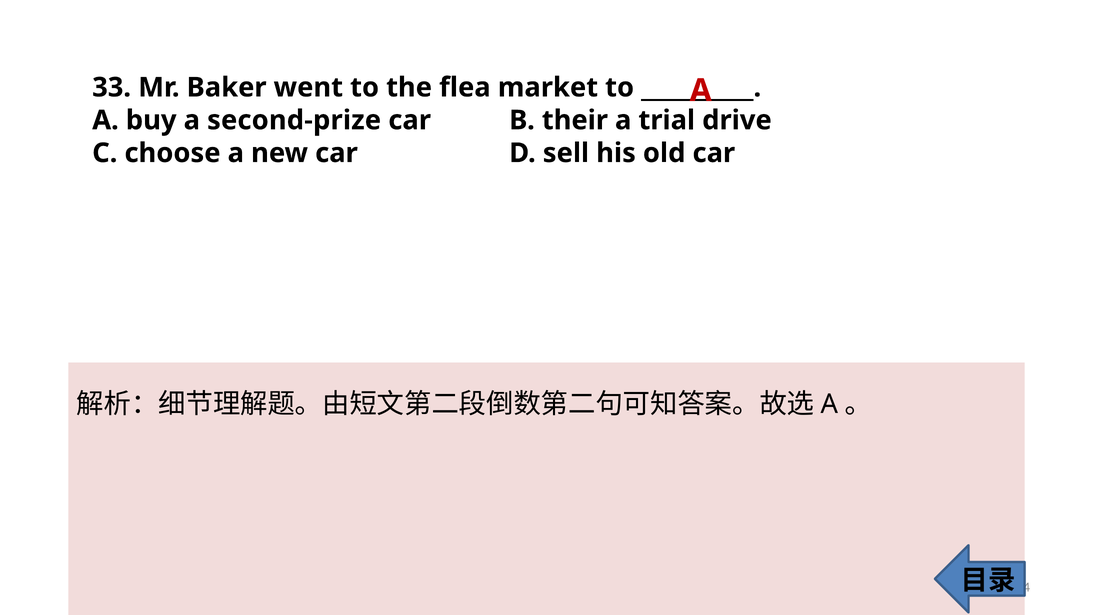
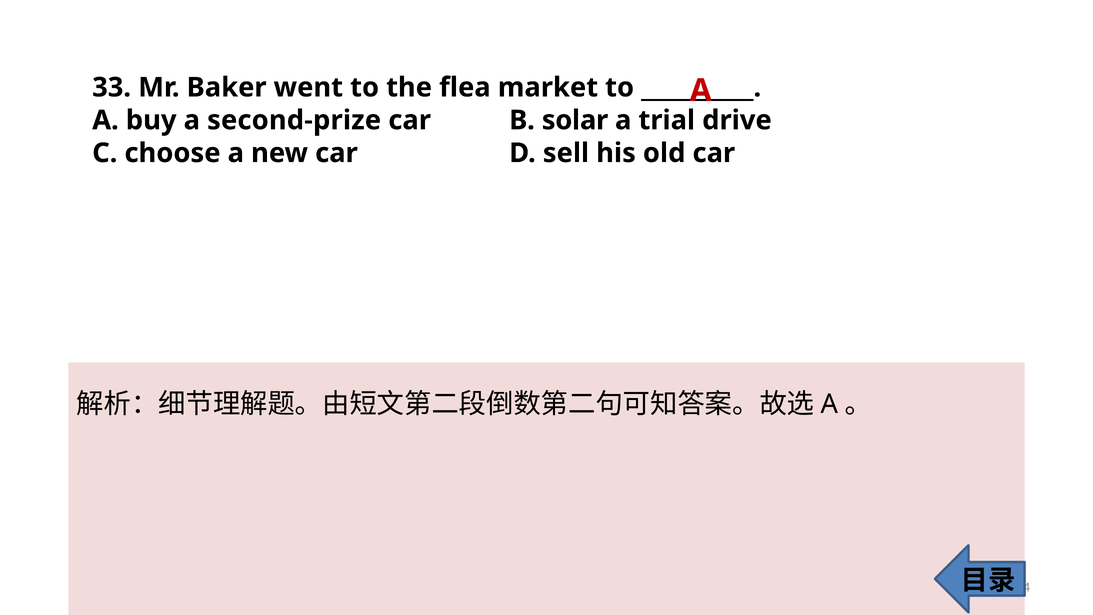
their: their -> solar (575, 120)
